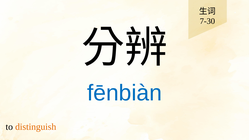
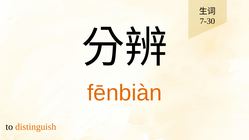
fēnbiàn colour: blue -> orange (124, 93)
